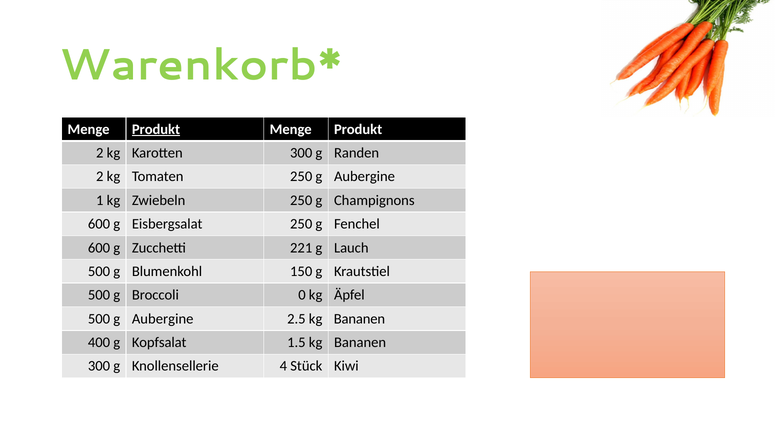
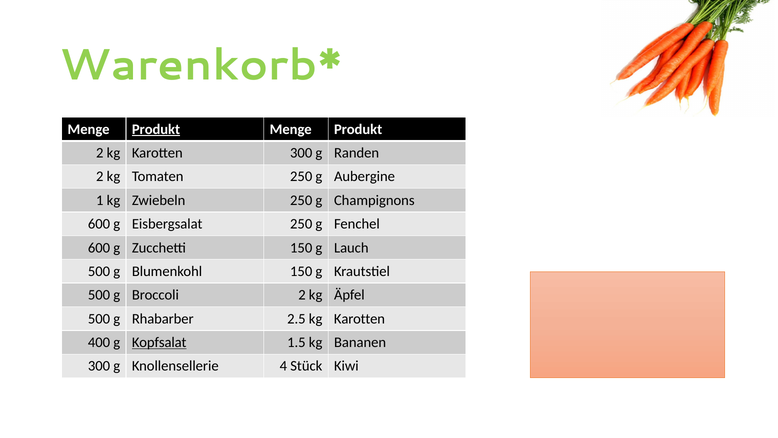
Zucchetti 221: 221 -> 150 (301, 247)
Broccoli 0: 0 -> 2 (302, 295)
500 g Aubergine: Aubergine -> Rhabarber (163, 318)
2.5 kg Bananen: Bananen -> Karotten (359, 318)
Kopfsalat underline: none -> present (159, 342)
